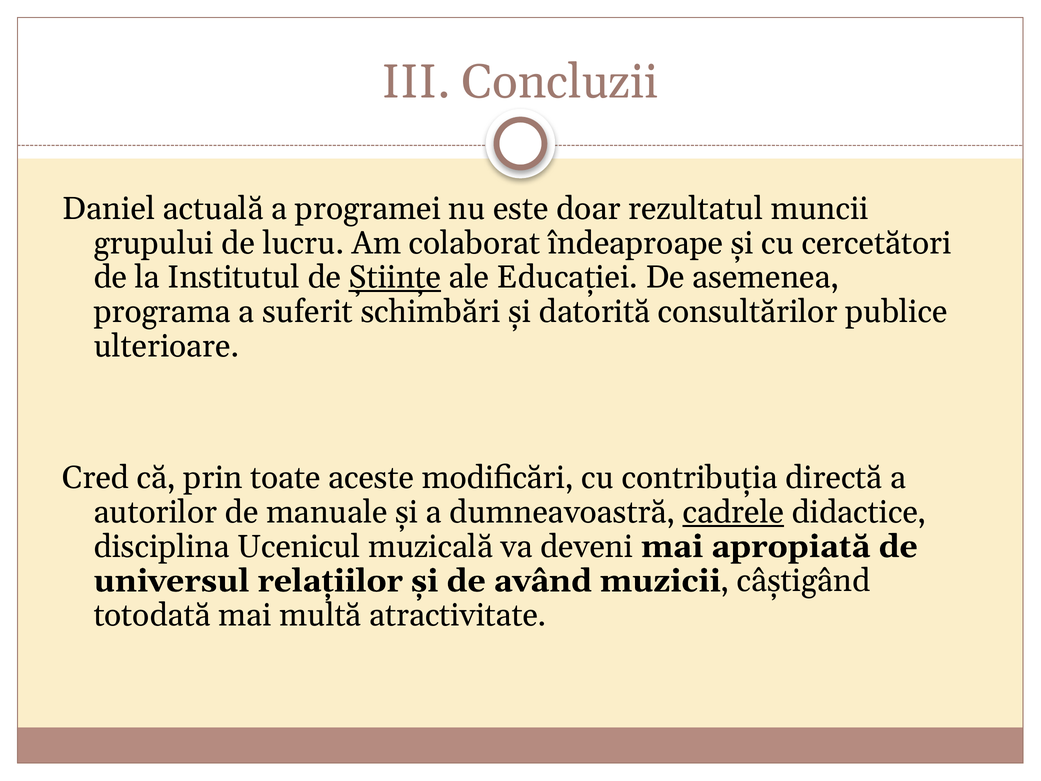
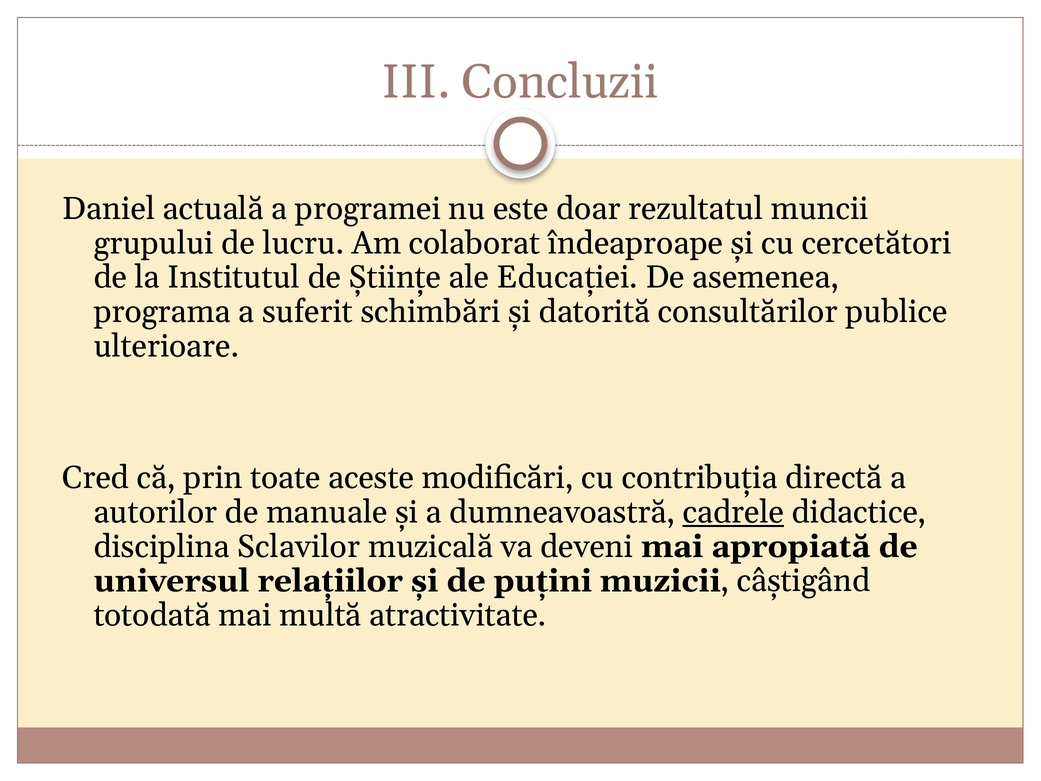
Științe underline: present -> none (395, 277)
Ucenicul: Ucenicul -> Sclavilor (299, 546)
având: având -> puțini (543, 581)
